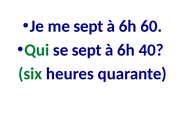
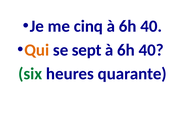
me sept: sept -> cinq (88, 26)
60: 60 -> 40 (151, 26)
Qui colour: green -> orange (37, 50)
